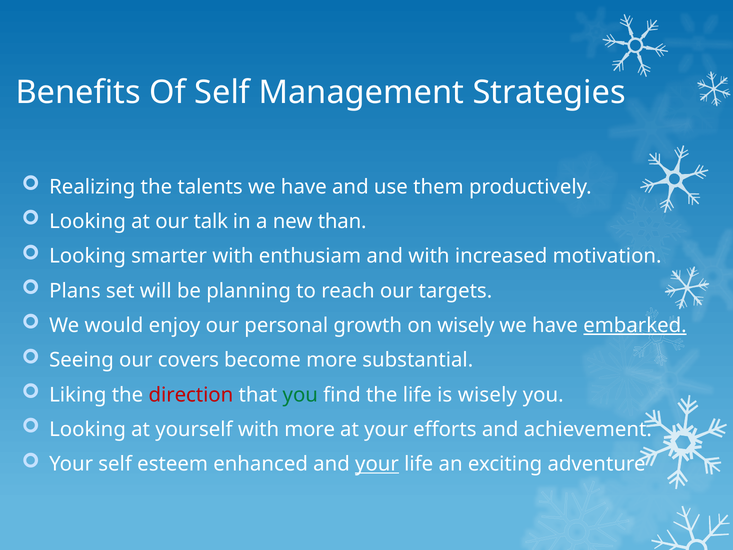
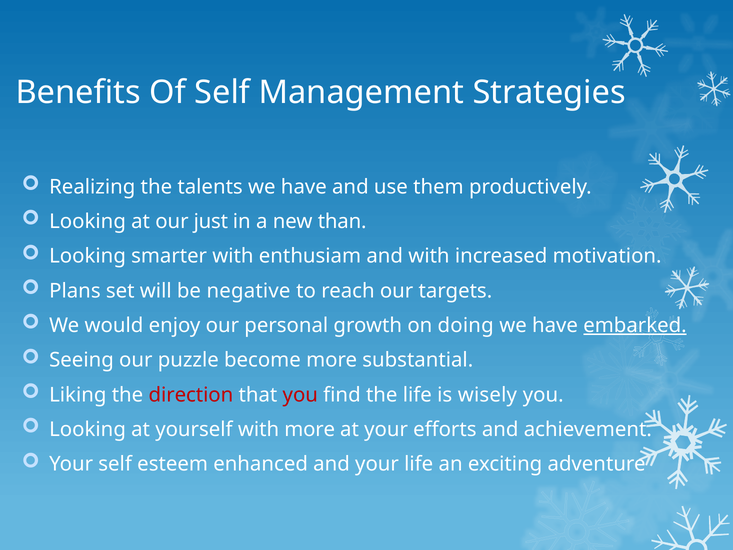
talk: talk -> just (211, 221)
planning: planning -> negative (249, 291)
on wisely: wisely -> doing (466, 325)
covers: covers -> puzzle (188, 360)
you colour: green -> red (300, 395)
your underline: present -> none (377, 464)
